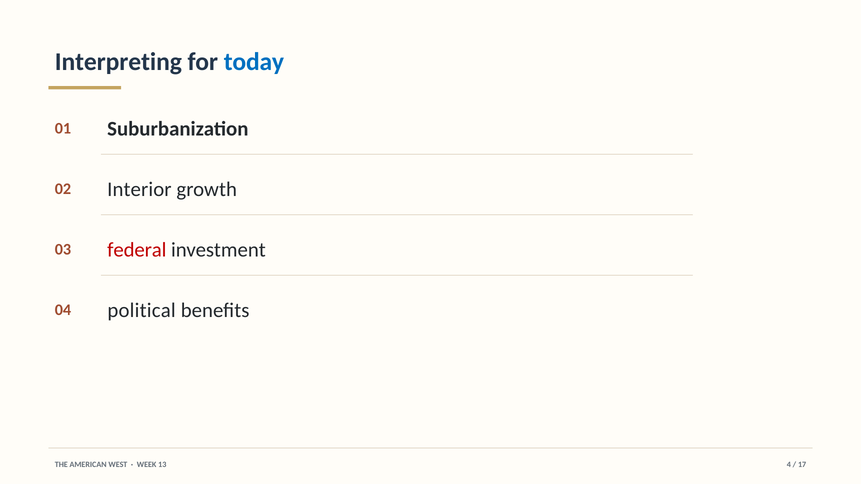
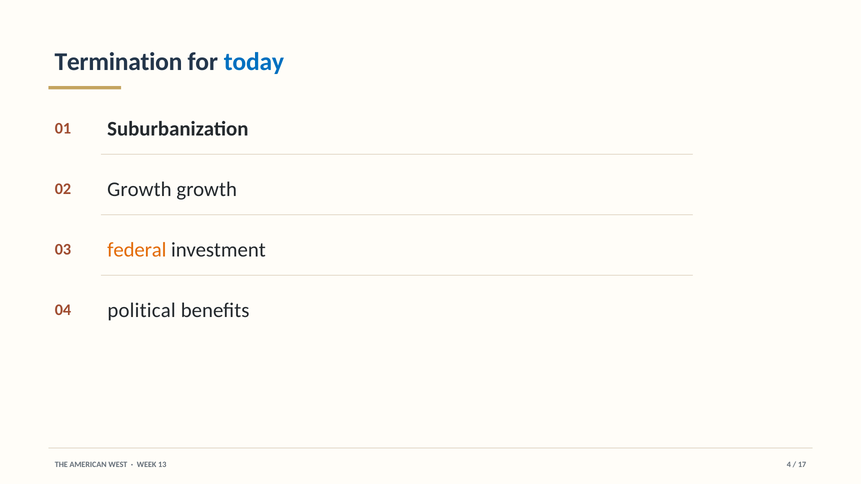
Interpreting: Interpreting -> Termination (118, 62)
02 Interior: Interior -> Growth (139, 189)
federal colour: red -> orange (137, 250)
